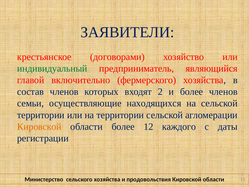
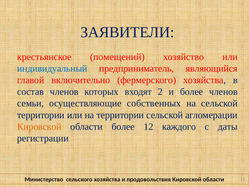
договорами: договорами -> помещений (117, 57)
индивидуальный colour: green -> blue (52, 68)
находящихся: находящихся -> собственных (154, 103)
